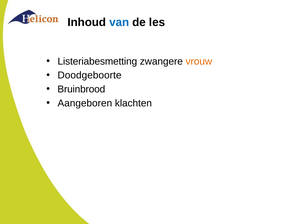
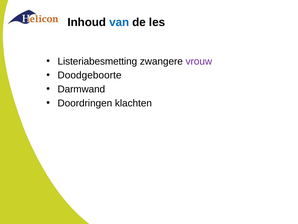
vrouw colour: orange -> purple (199, 61)
Bruinbrood: Bruinbrood -> Darmwand (81, 89)
Aangeboren: Aangeboren -> Doordringen (85, 103)
